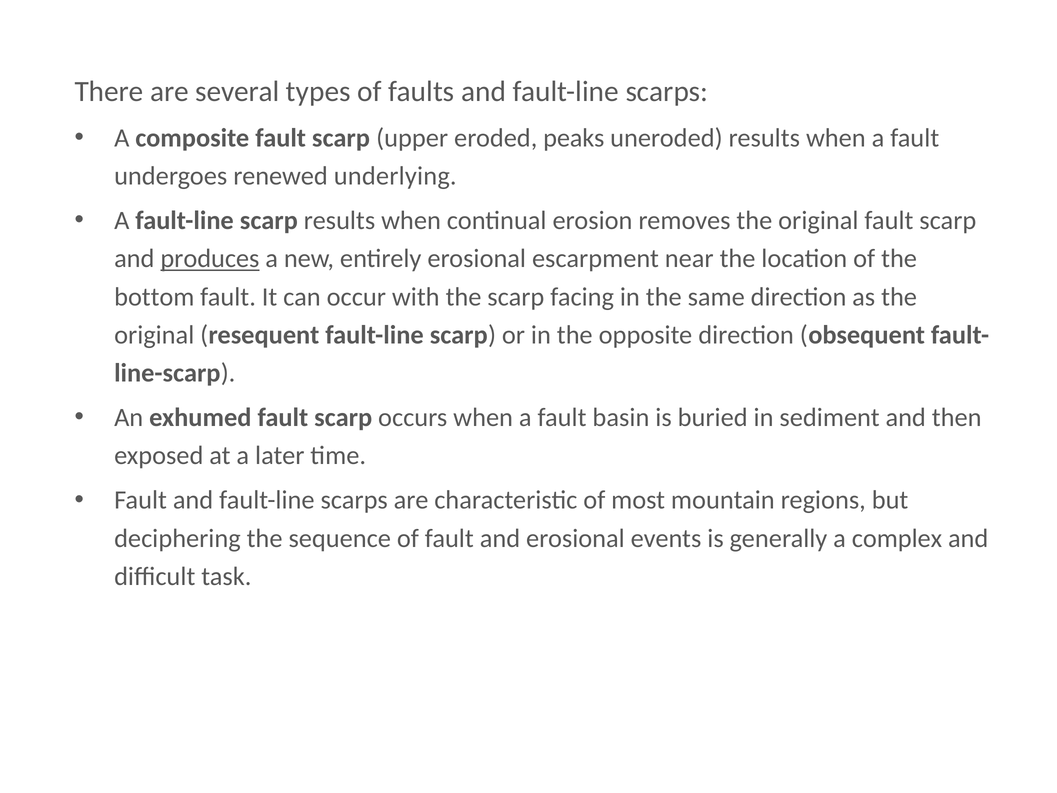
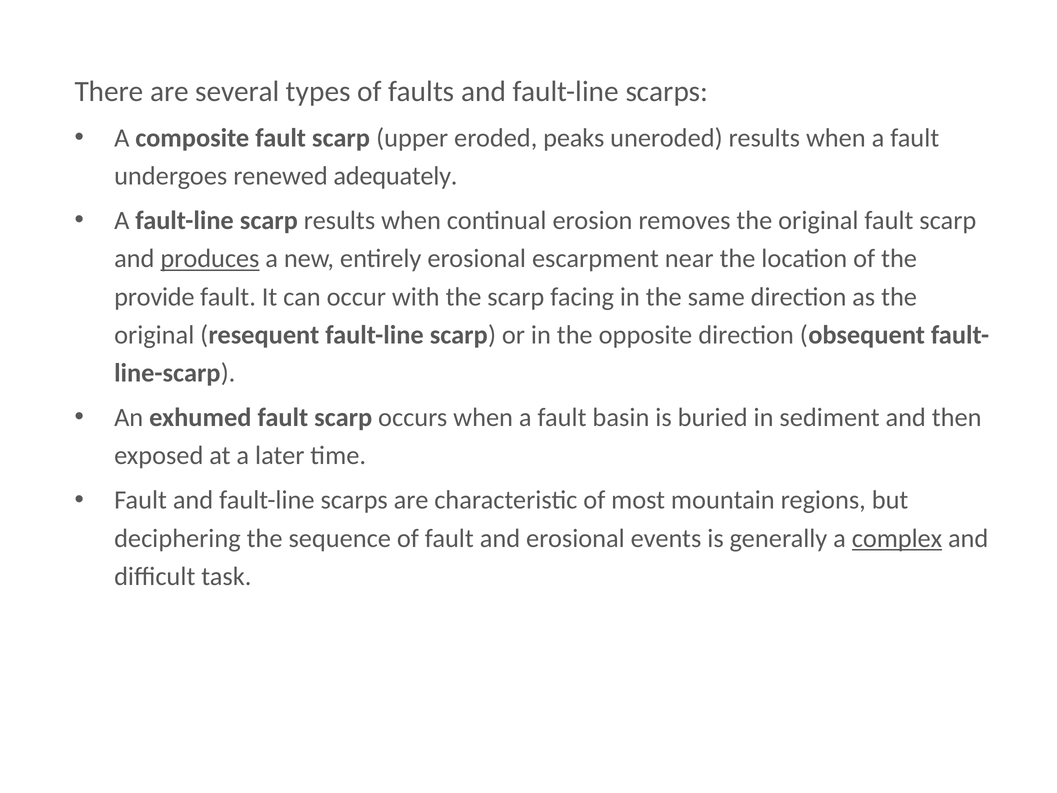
underlying: underlying -> adequately (395, 176)
bottom: bottom -> provide (154, 297)
complex underline: none -> present (897, 538)
